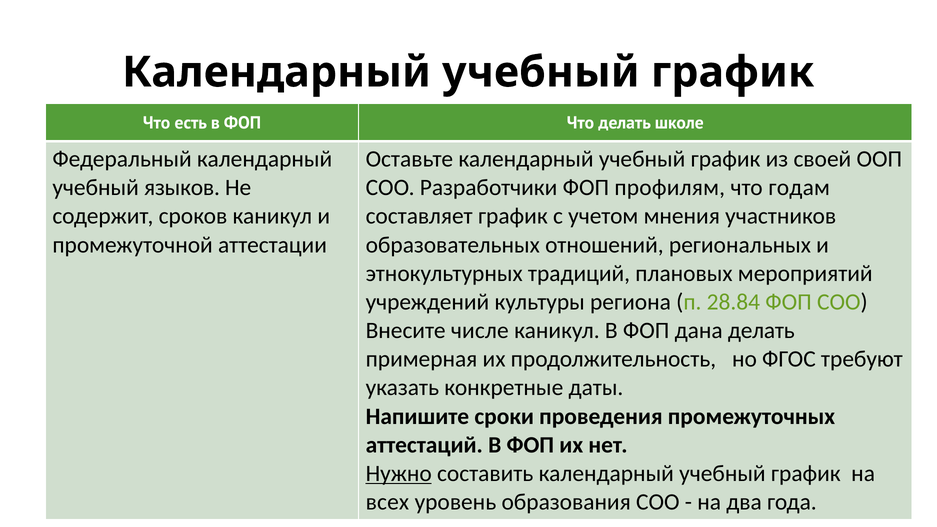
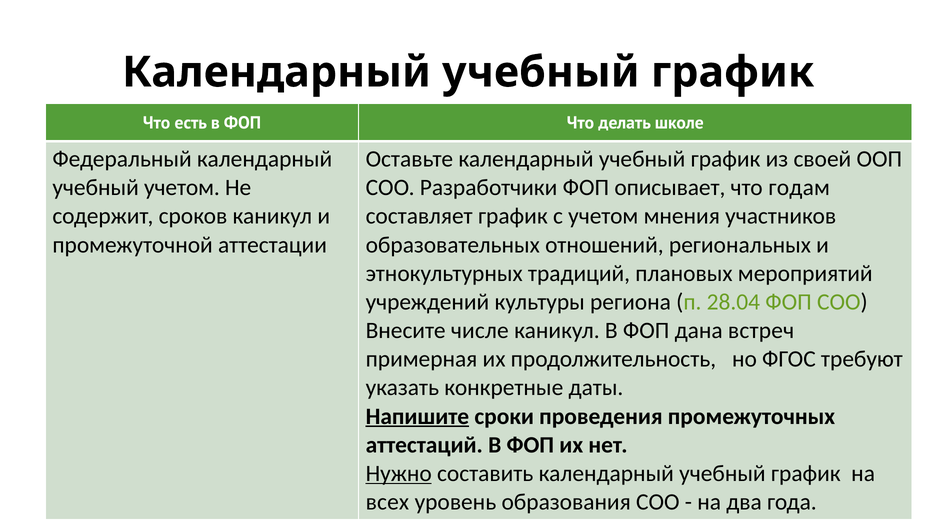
учебный языков: языков -> учетом (182, 188)
профилям: профилям -> описывает (670, 188)
28.84: 28.84 -> 28.04 (733, 302)
дана делать: делать -> встреч (761, 331)
Напишите underline: none -> present (417, 416)
